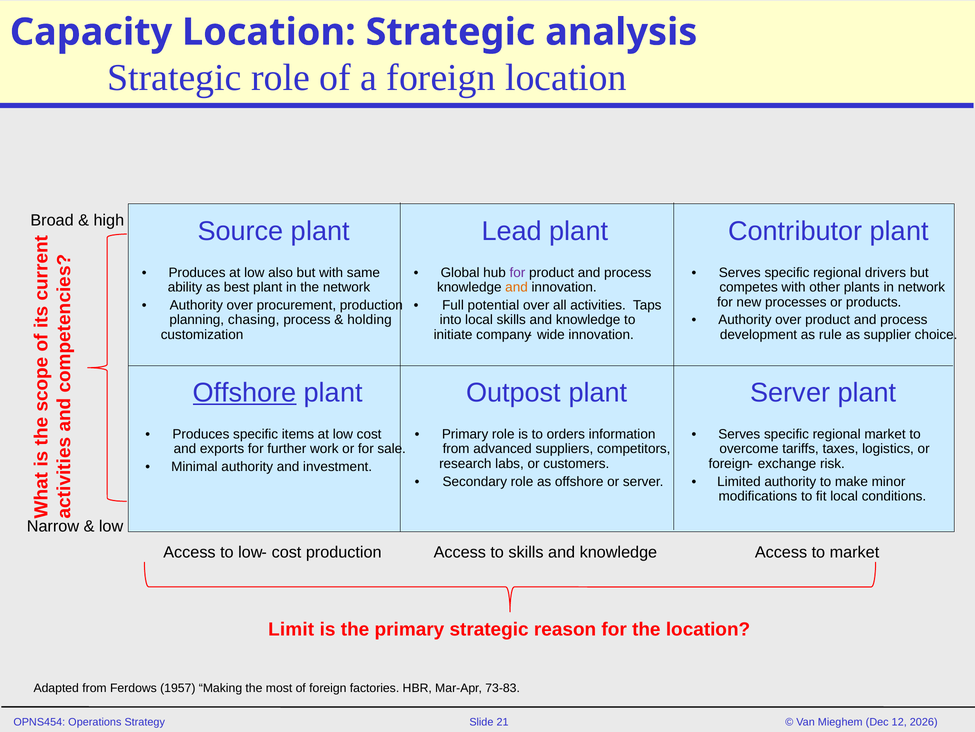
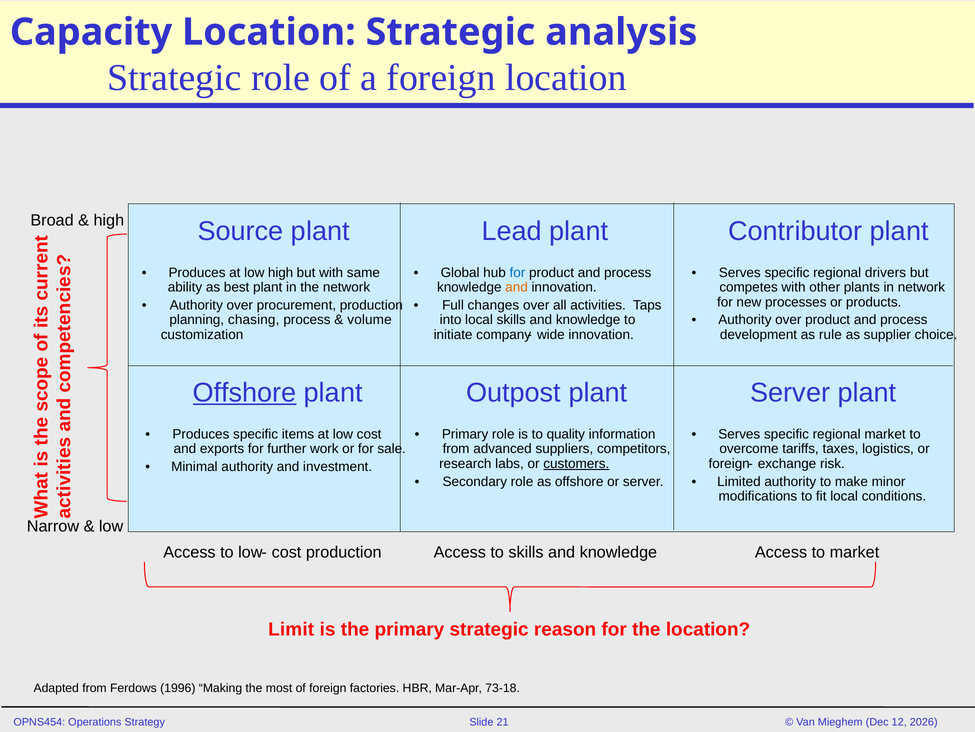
low also: also -> high (281, 273)
for colour: purple -> blue (517, 273)
potential: potential -> changes (493, 305)
holding: holding -> volume (370, 320)
orders: orders -> quality (566, 434)
customers underline: none -> present (576, 463)
1957: 1957 -> 1996 (178, 688)
73-83: 73-83 -> 73-18 (503, 688)
